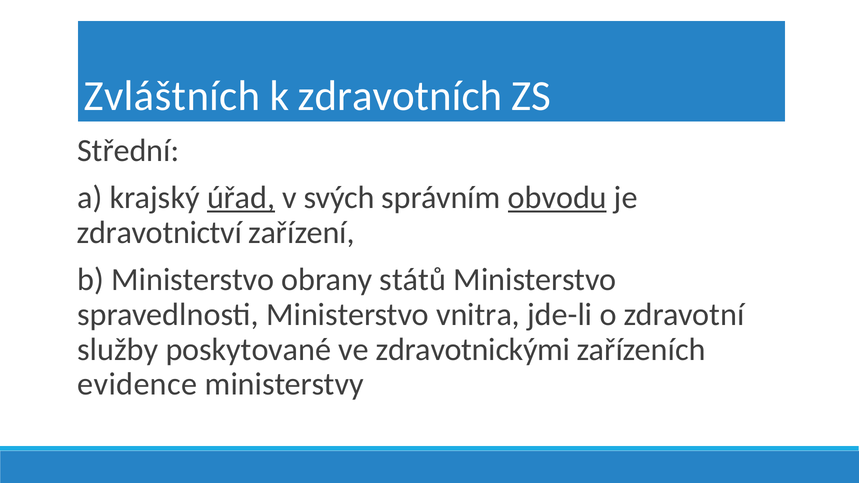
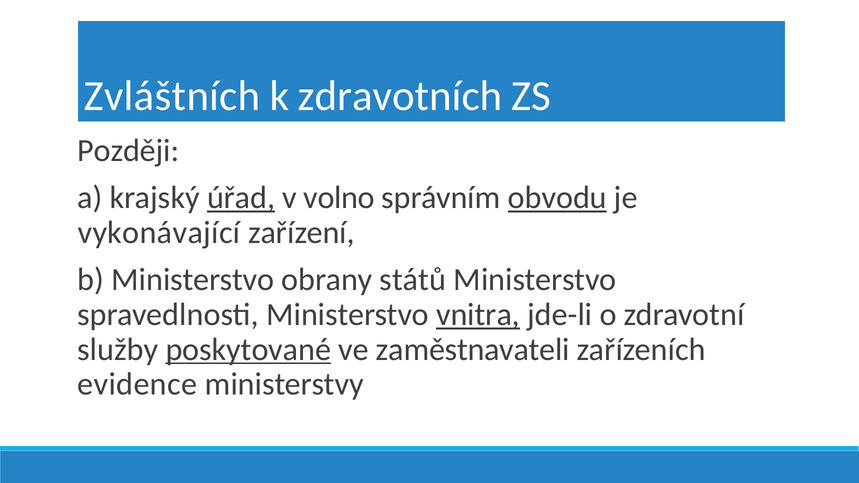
Střední: Střední -> Později (128, 150)
svých: svých -> volno (339, 198)
zdravotnictví: zdravotnictví -> vykonávající (159, 233)
vnitra underline: none -> present (478, 315)
poskytované underline: none -> present (248, 350)
zdravotnickými: zdravotnickými -> zaměstnavateli (473, 350)
